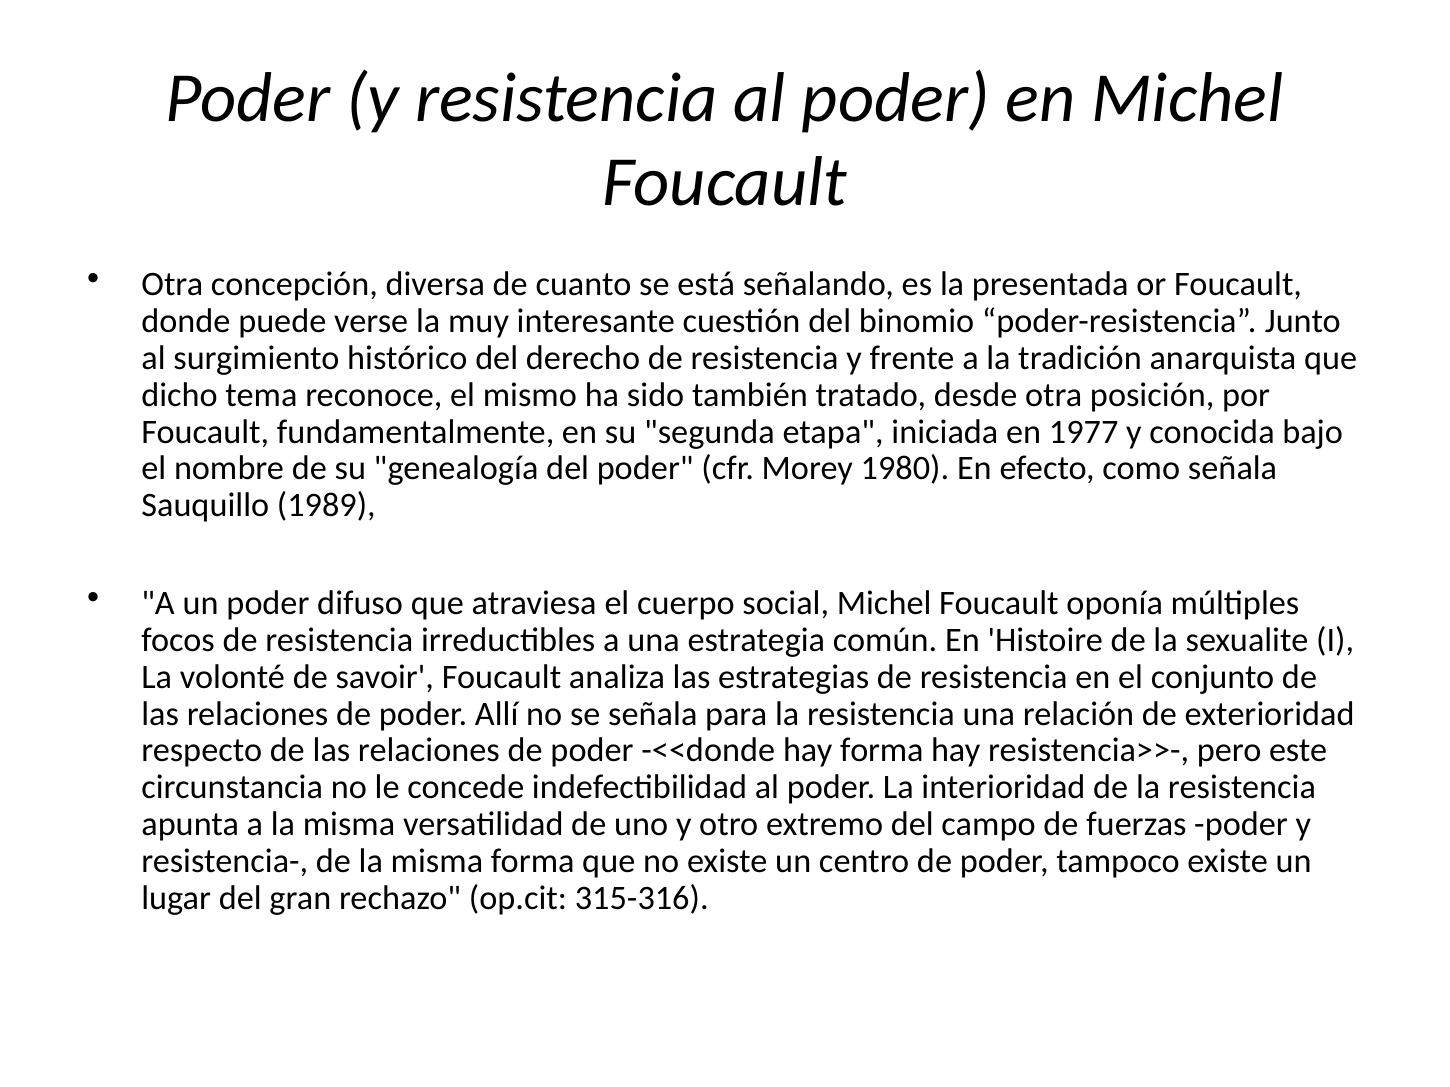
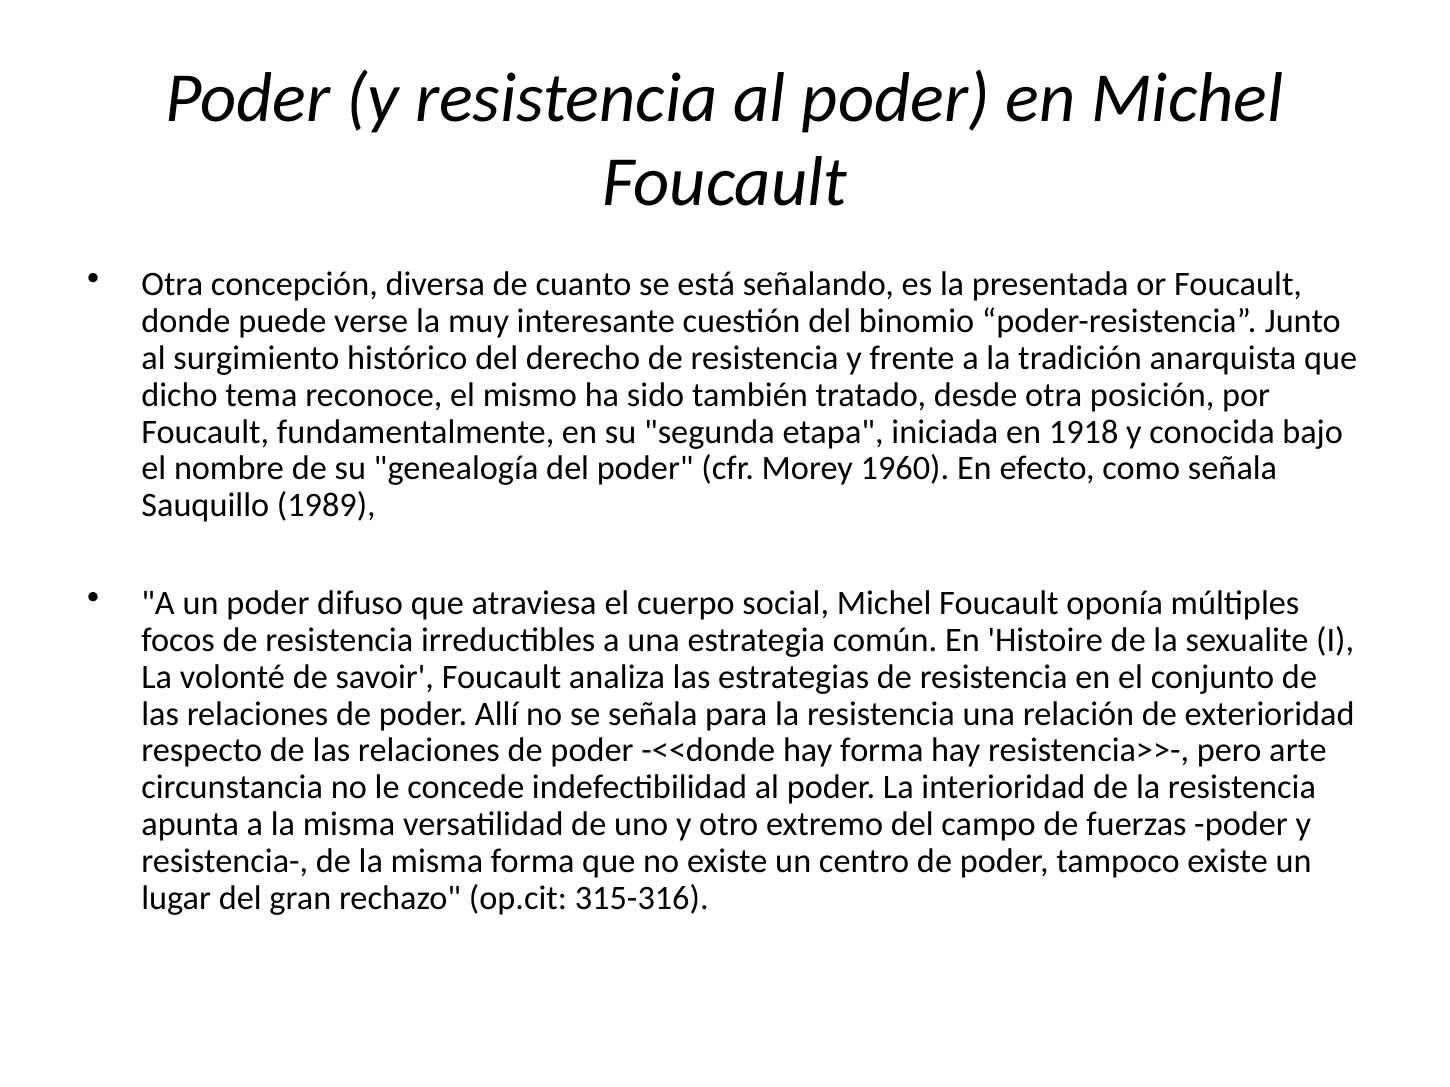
1977: 1977 -> 1918 (1084, 432)
1980: 1980 -> 1960 (905, 469)
este: este -> arte (1298, 751)
